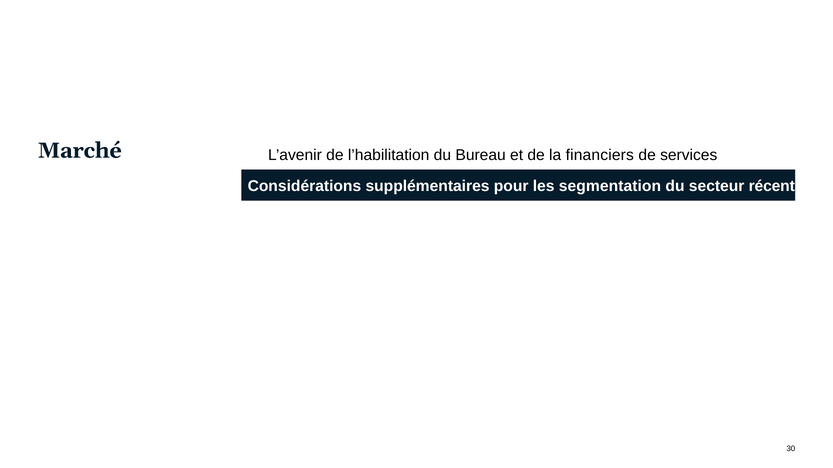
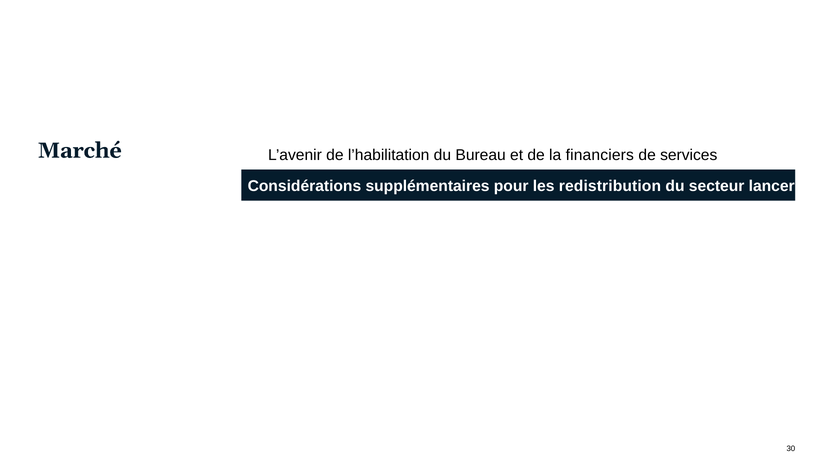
segmentation: segmentation -> redistribution (610, 186)
récent: récent -> lancer (772, 186)
